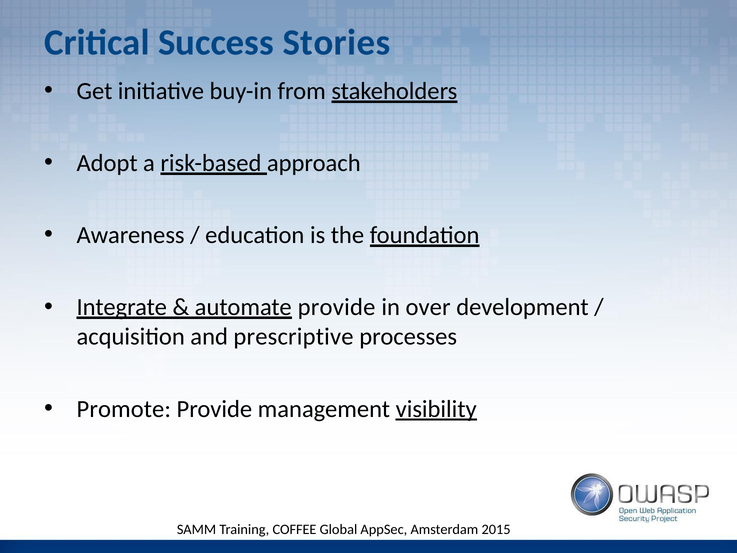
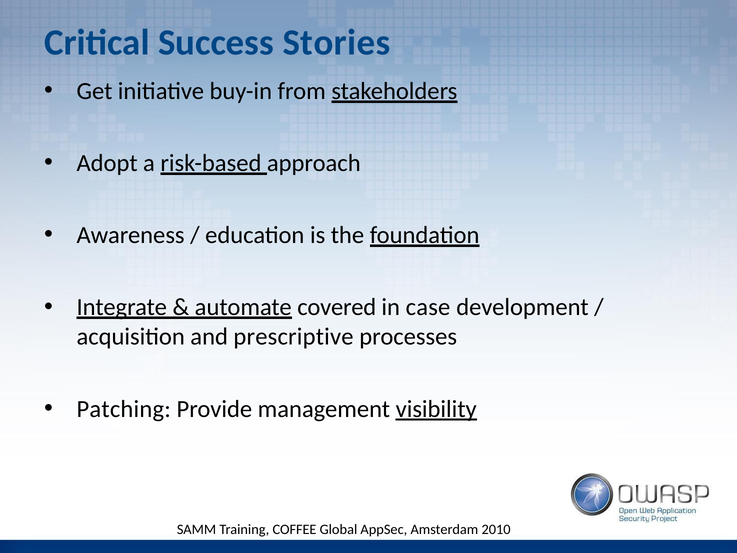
automate provide: provide -> covered (337, 307)
over: over -> case (428, 307)
Promote: Promote -> Patching (124, 409)
2015: 2015 -> 2010 (496, 529)
